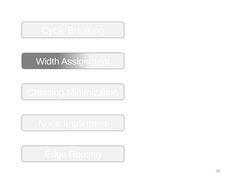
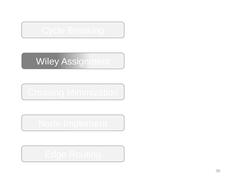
Width: Width -> Wiley (48, 62)
